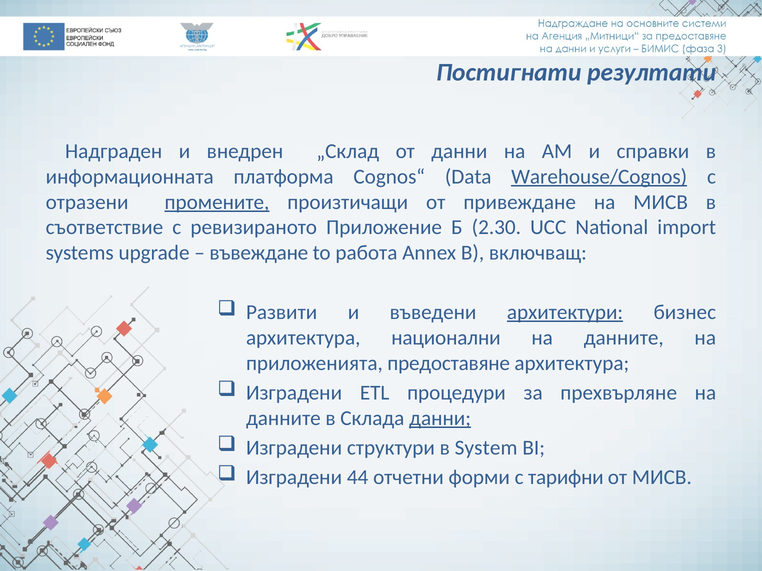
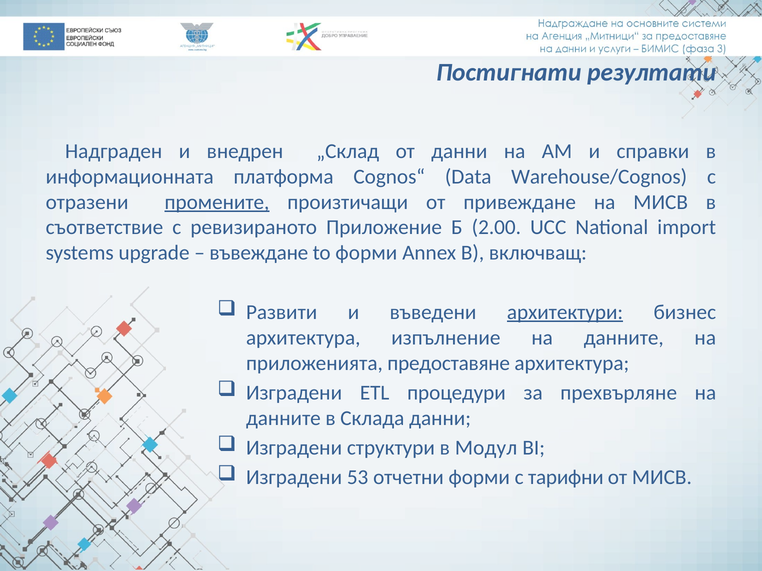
Warehouse/Cognos underline: present -> none (599, 177)
2.30: 2.30 -> 2.00 (496, 228)
to работа: работа -> форми (366, 253)
национални: национални -> изпълнение (446, 338)
данни underline: present -> none (440, 418)
System: System -> Модул (486, 448)
44: 44 -> 53 (358, 478)
